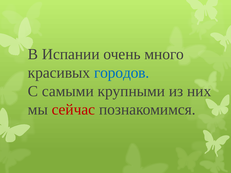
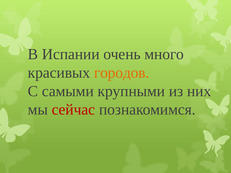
городов colour: blue -> orange (122, 73)
